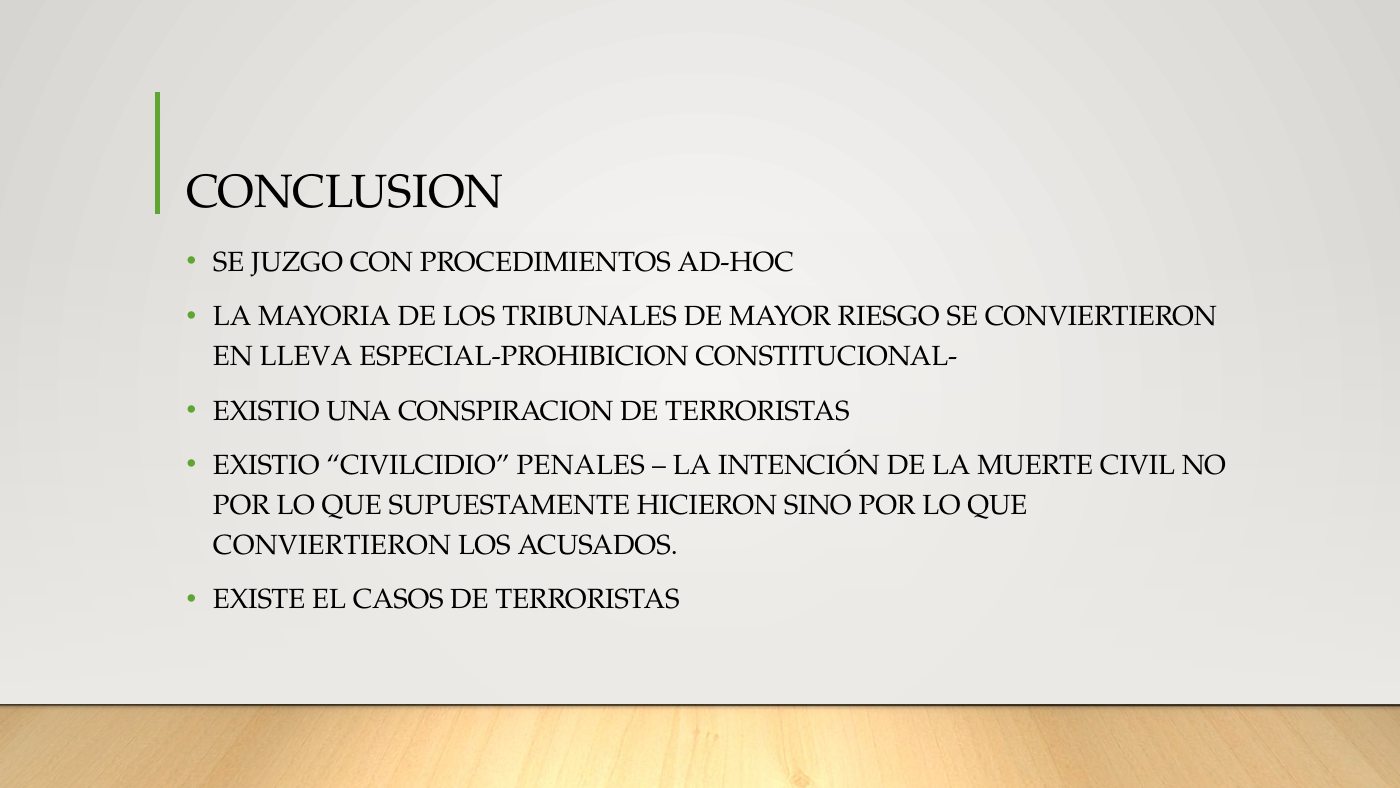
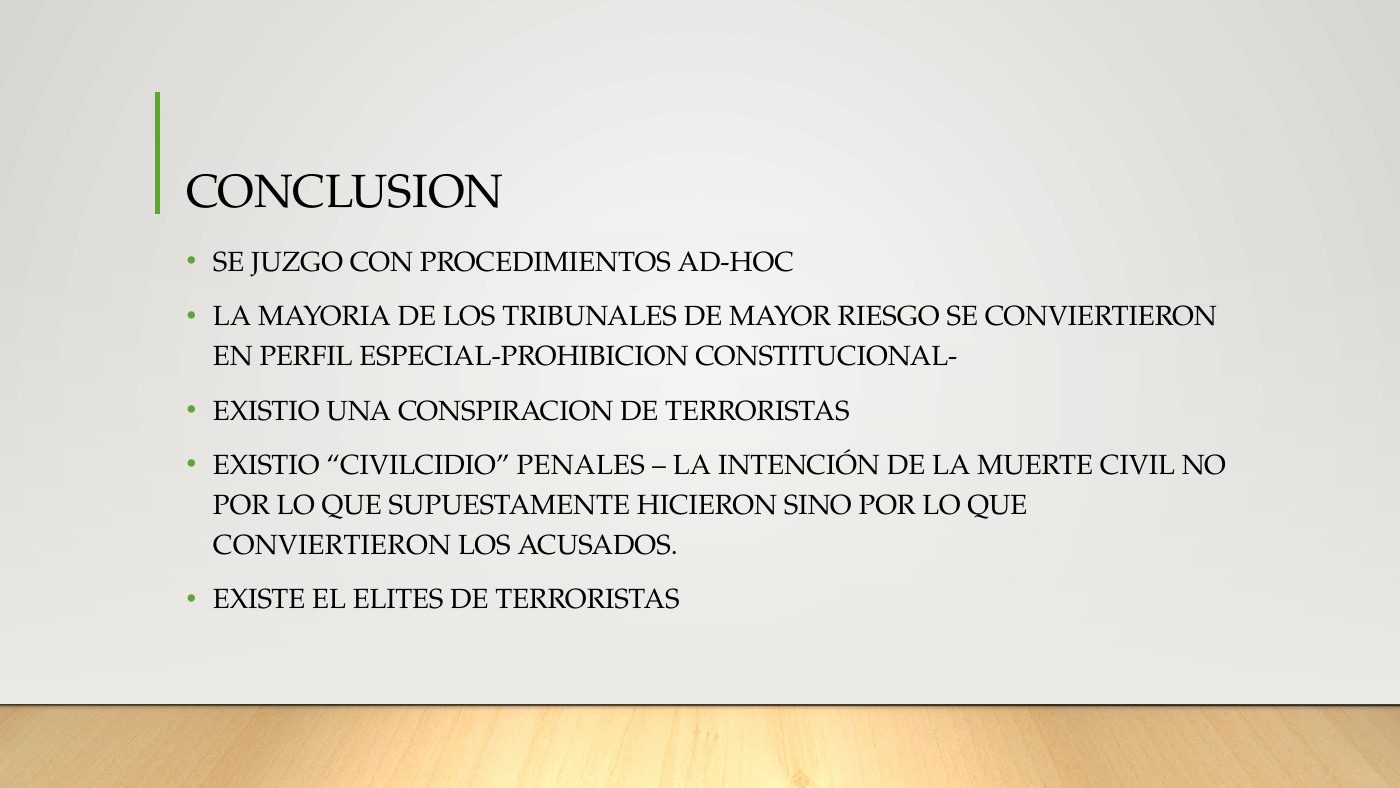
LLEVA: LLEVA -> PERFIL (306, 356)
CASOS: CASOS -> ELITES (398, 599)
